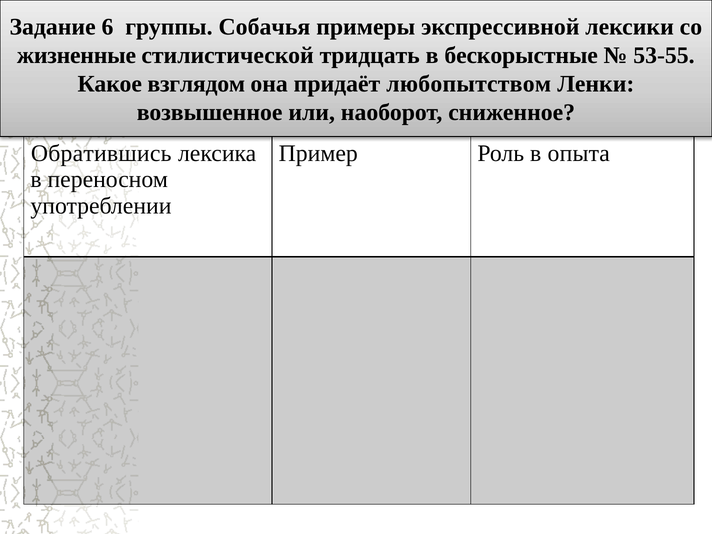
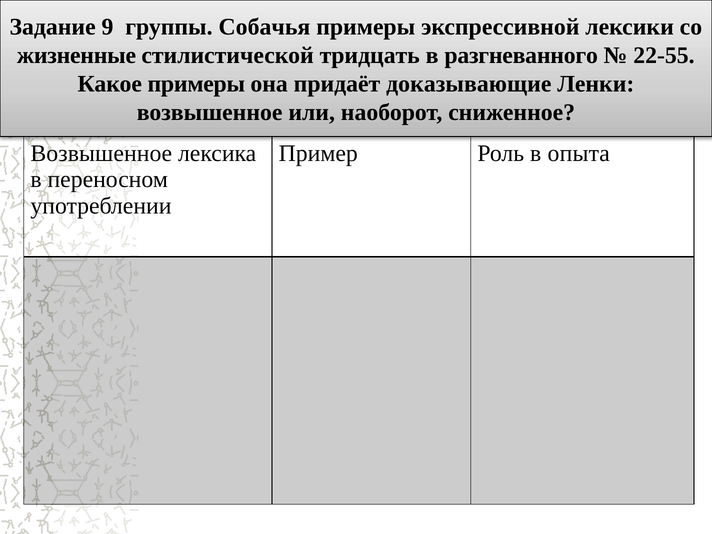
6: 6 -> 9 (107, 27)
бескорыстные: бескорыстные -> разгневанного (521, 56)
53-55: 53-55 -> 22-55 (664, 56)
Какое взглядом: взглядом -> примеры (196, 84)
любопытством: любопытством -> доказывающие (469, 84)
Обратившись: Обратившись -> Возвышенное (101, 153)
